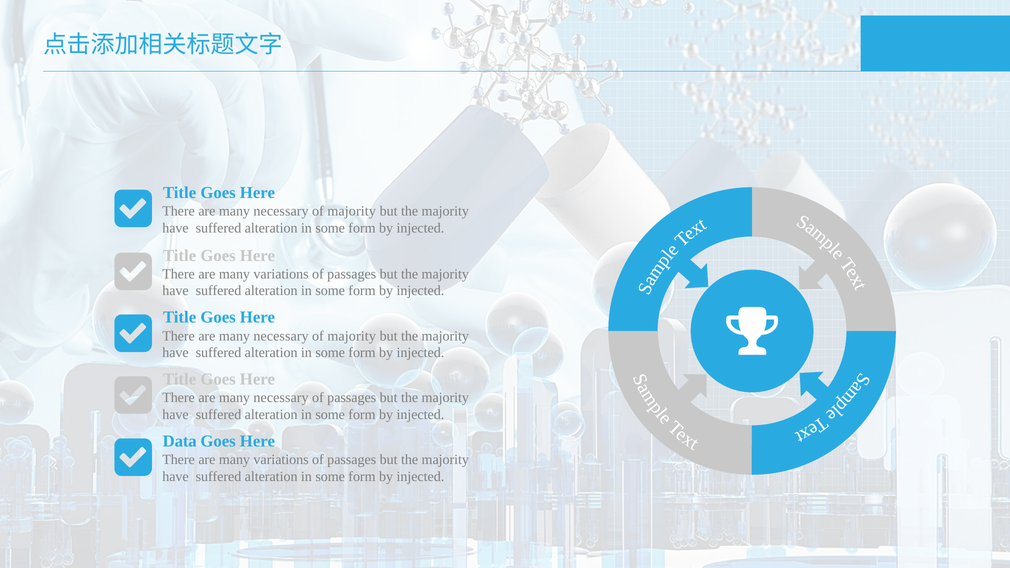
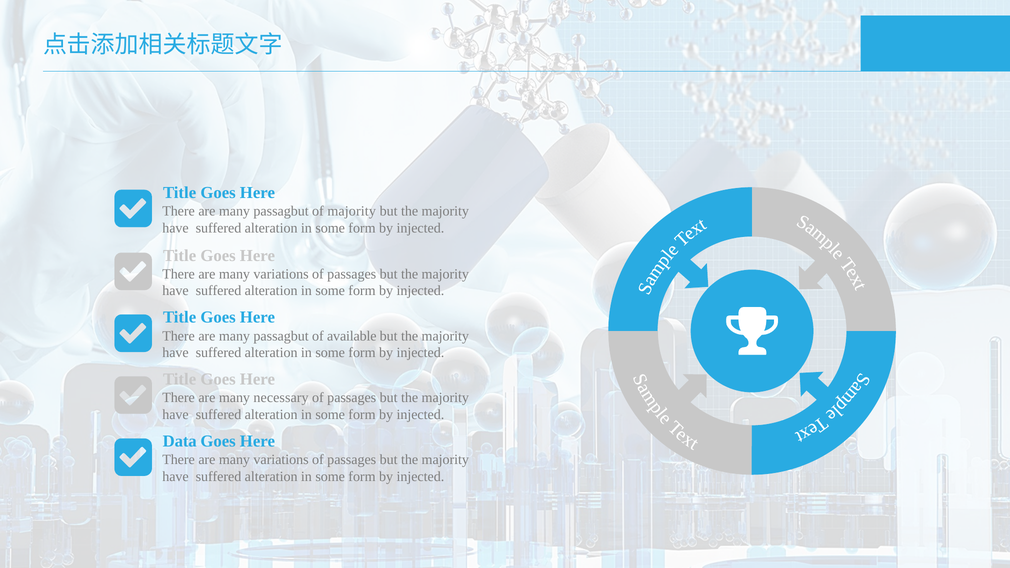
necessary: necessary -> passagbut (281, 211)
necessary: necessary -> passagbut (281, 336)
majority: majority -> available (352, 336)
